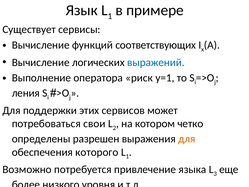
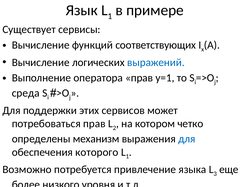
оператора риск: риск -> прав (139, 78)
ления: ления -> среда (26, 93)
потребоваться свои: свои -> прав (94, 124)
разрешен: разрешен -> механизм (96, 139)
для colour: orange -> blue (187, 139)
